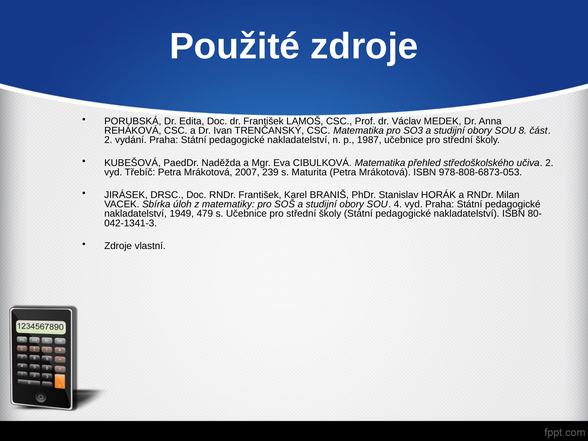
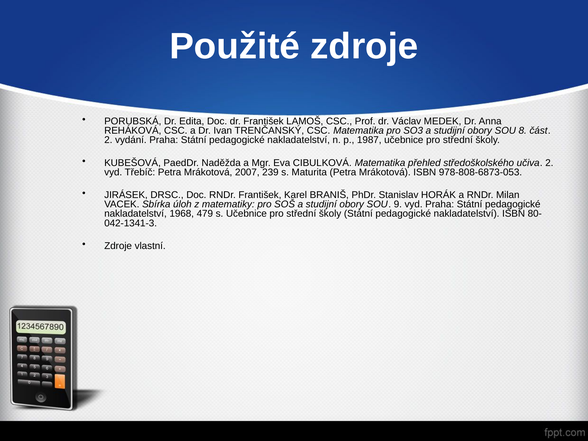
4: 4 -> 9 (398, 204)
1949: 1949 -> 1968 (182, 214)
